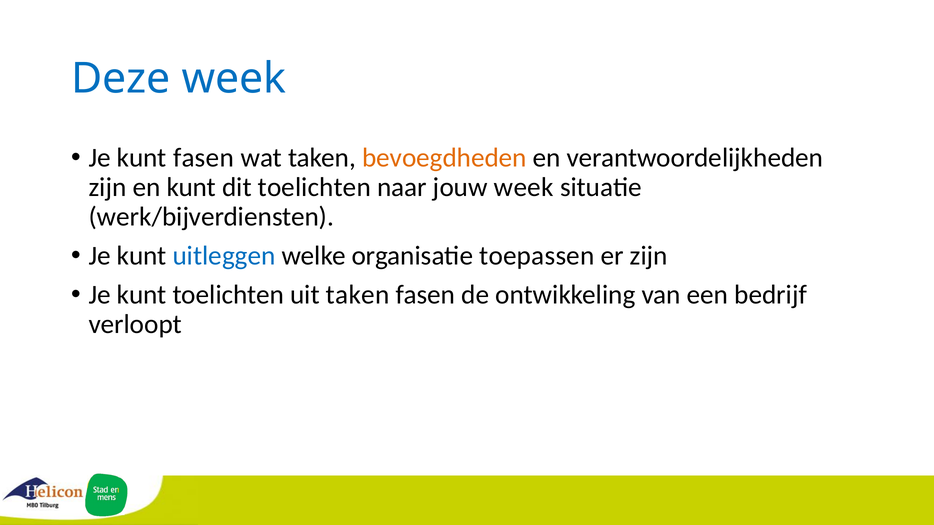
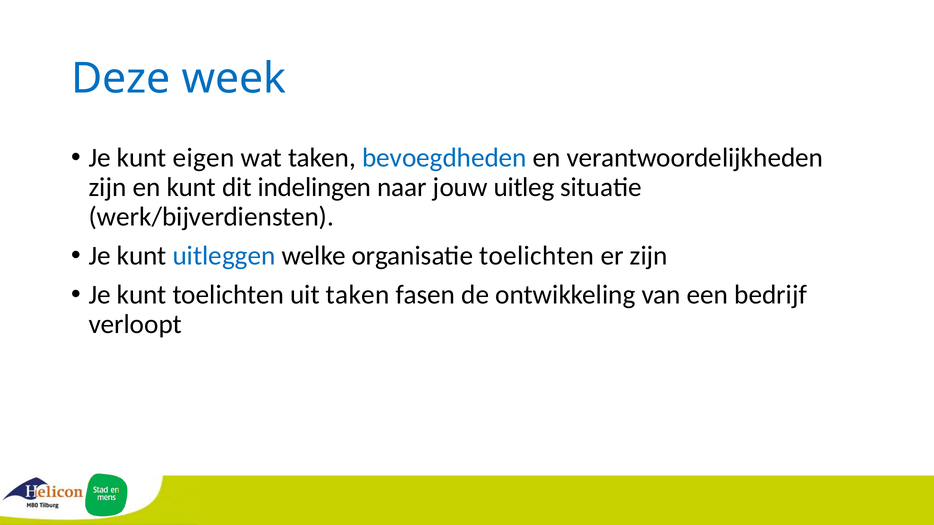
kunt fasen: fasen -> eigen (204, 158)
bevoegdheden colour: orange -> blue (444, 158)
dit toelichten: toelichten -> indelingen (315, 187)
jouw week: week -> uitleg (524, 187)
organisatie toepassen: toepassen -> toelichten (537, 256)
